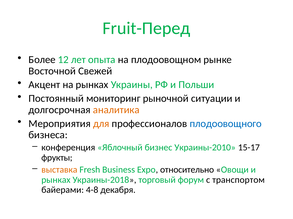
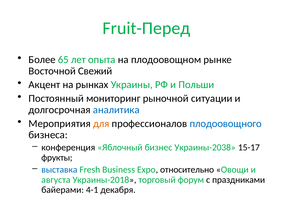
12: 12 -> 65 (63, 60)
Свежей: Свежей -> Свежий (95, 71)
аналитика colour: orange -> blue (116, 110)
Украины-2010: Украины-2010 -> Украины-2038 (205, 148)
выставка colour: orange -> blue (59, 170)
рынках: рынках -> августа (56, 180)
транспортом: транспортом -> праздниками (239, 180)
4-8: 4-8 -> 4-1 (92, 191)
